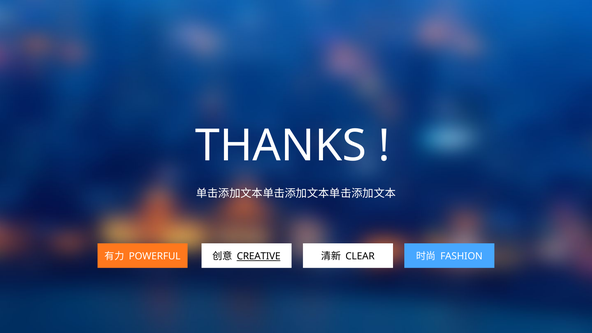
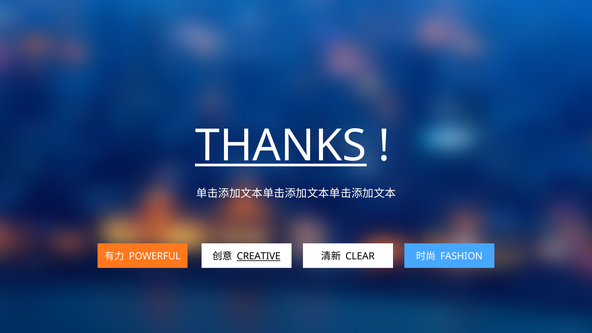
THANKS underline: none -> present (281, 146)
